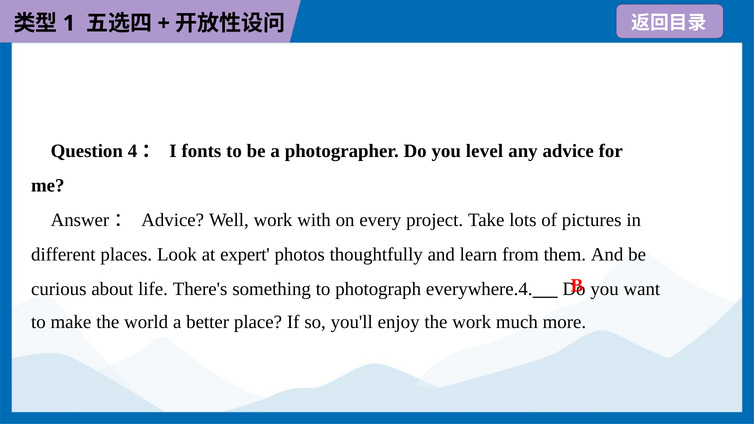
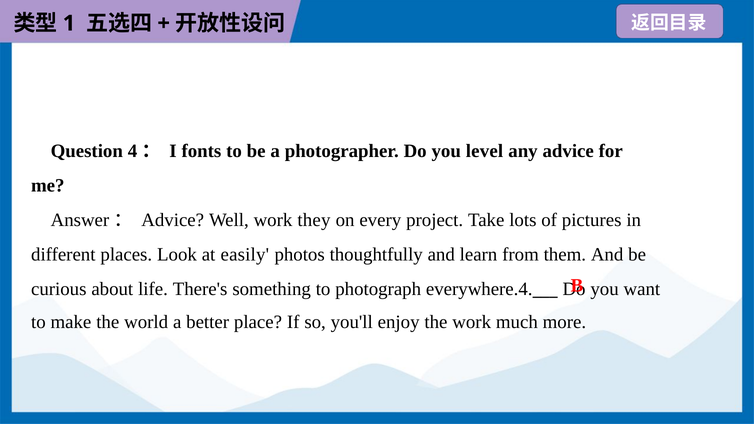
with: with -> they (314, 220)
expert: expert -> easily (245, 255)
